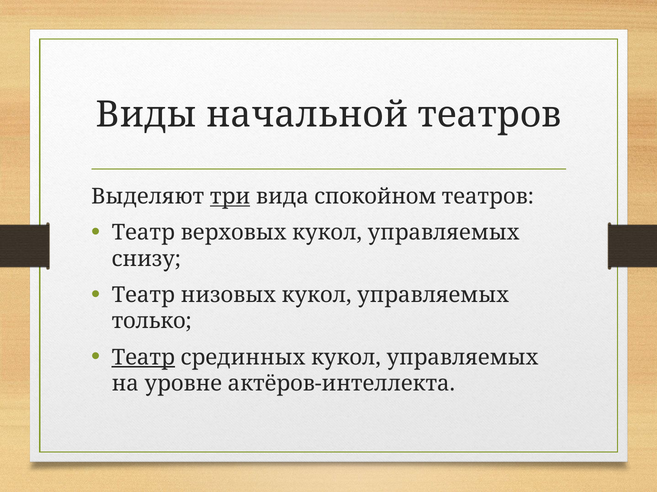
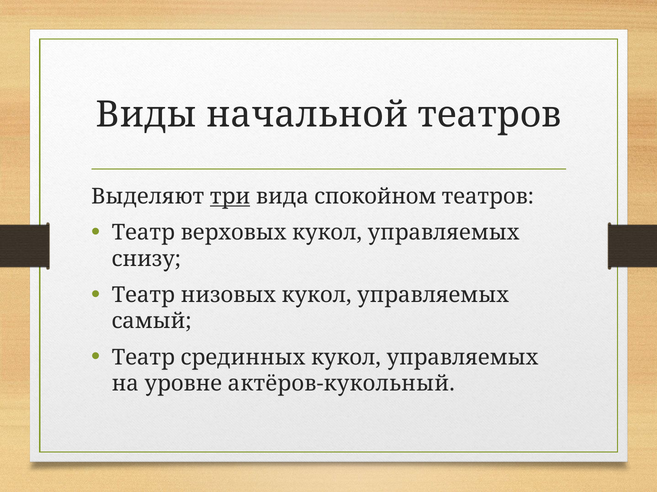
только: только -> самый (152, 322)
Театр underline: present -> none (143, 358)
актёров-интеллекта: актёров-интеллекта -> актёров-кукольный (341, 384)
